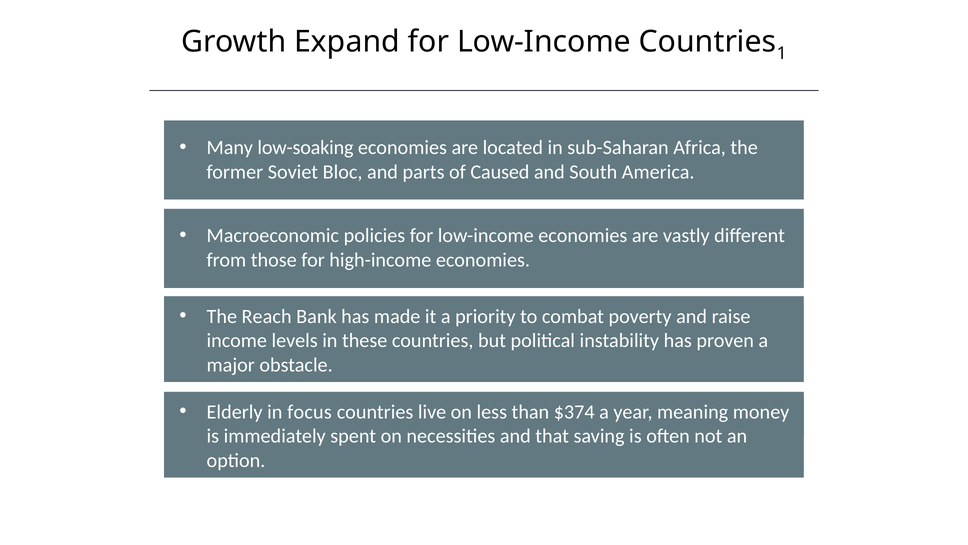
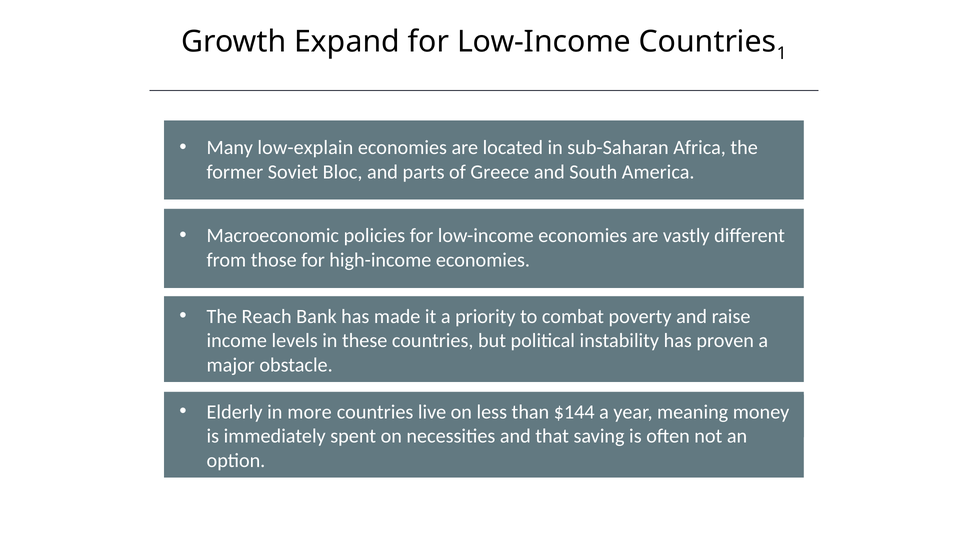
low-soaking: low-soaking -> low-explain (305, 147)
Caused: Caused -> Greece (500, 172)
focus: focus -> more (310, 412)
$374: $374 -> $144 (574, 412)
